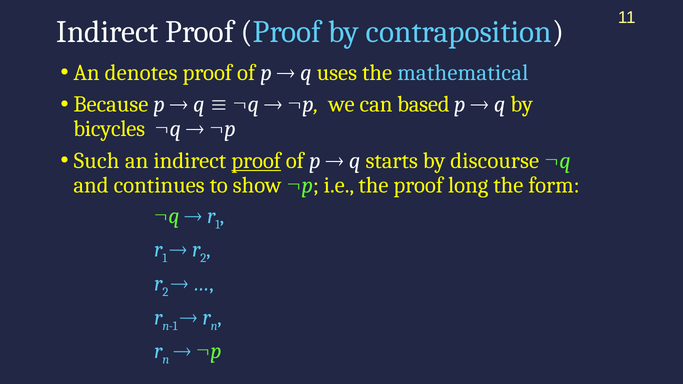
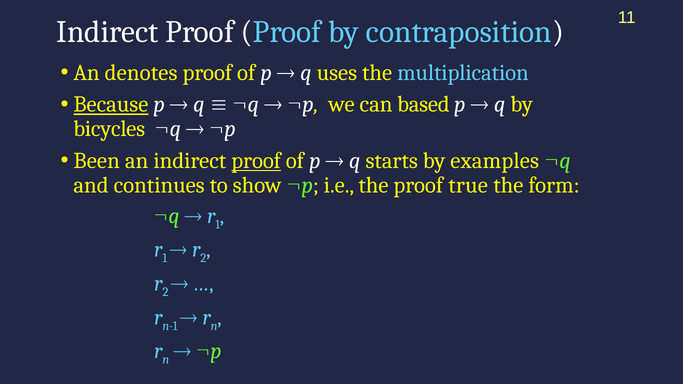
mathematical: mathematical -> multiplication (463, 73)
Because underline: none -> present (111, 104)
Such: Such -> Been (97, 161)
discourse: discourse -> examples (495, 161)
long: long -> true (468, 185)
